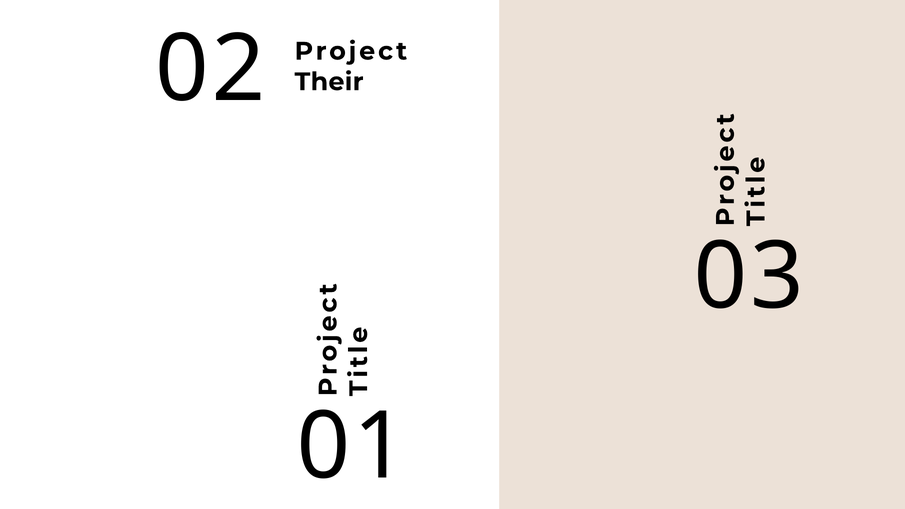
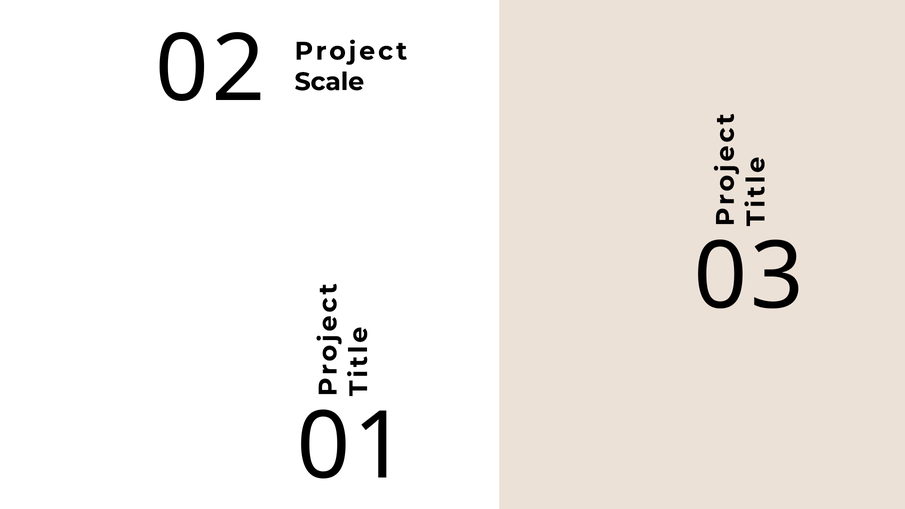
Their: Their -> Scale (329, 82)
